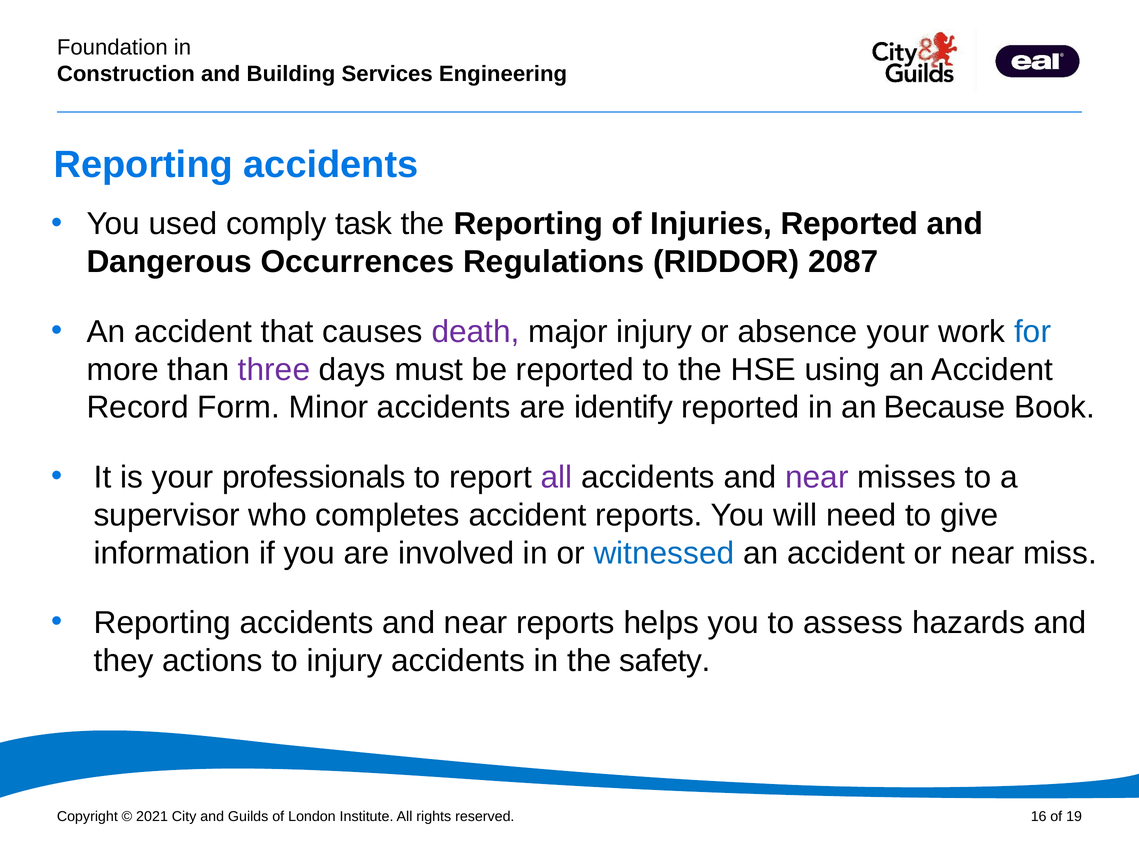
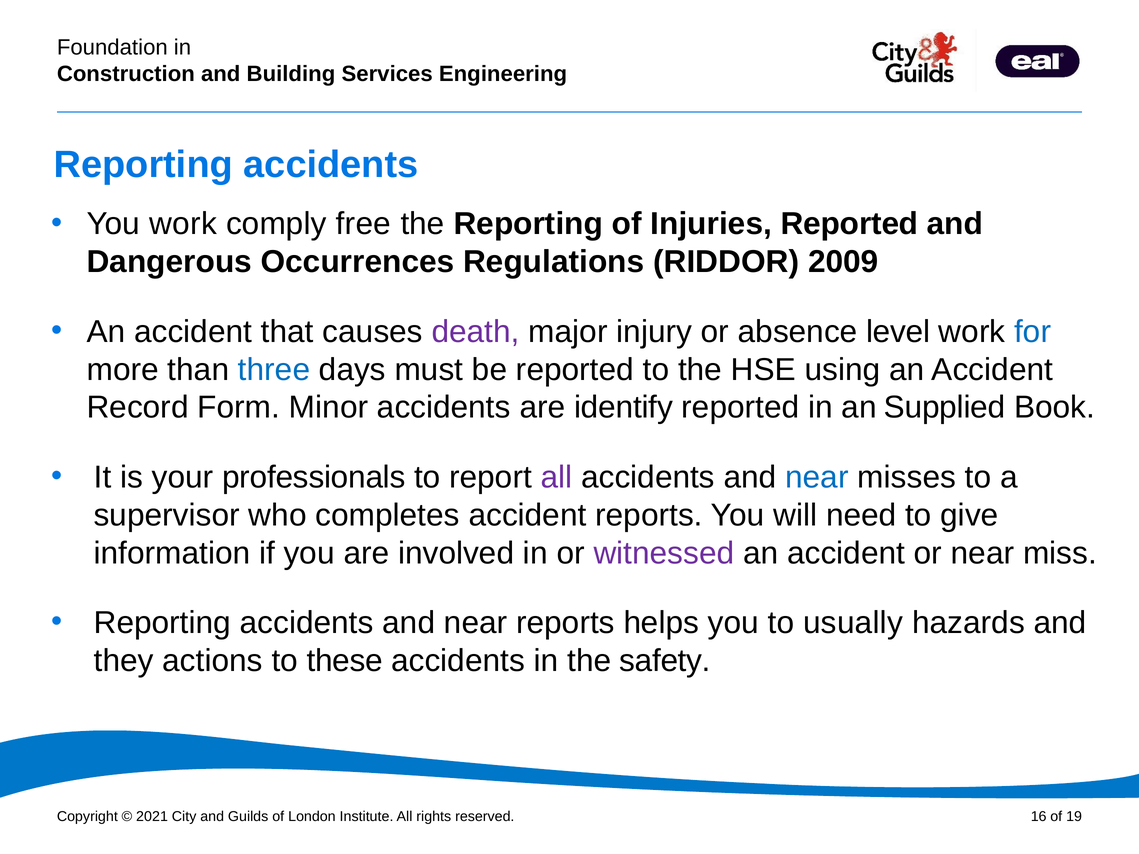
You used: used -> work (183, 224)
task: task -> free (363, 224)
2087: 2087 -> 2009 (843, 262)
absence your: your -> level (898, 332)
three colour: purple -> blue (274, 370)
Because: Because -> Supplied (945, 408)
near colour: purple -> blue (817, 477)
witnessed colour: blue -> purple (664, 553)
assess: assess -> usually (853, 623)
to injury: injury -> these (345, 661)
